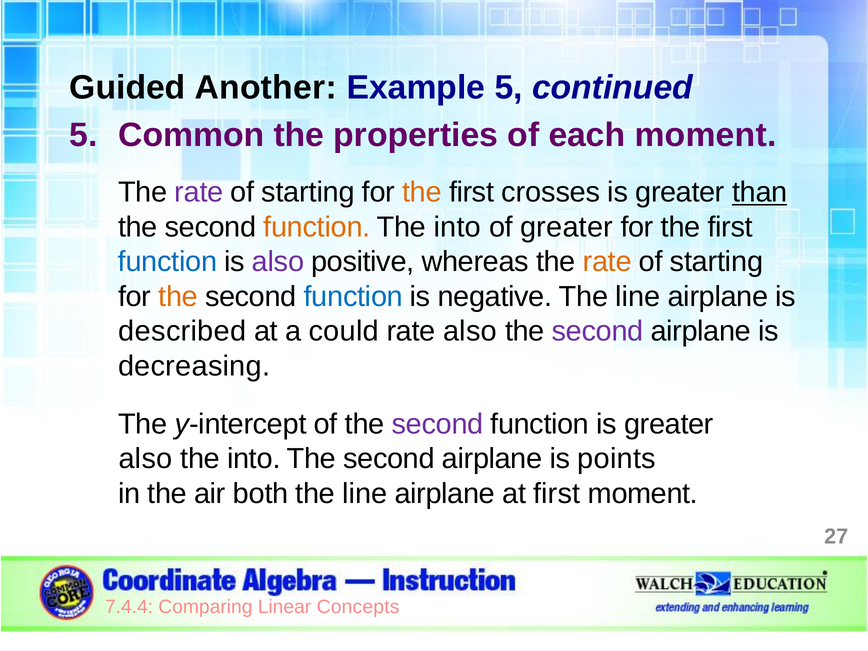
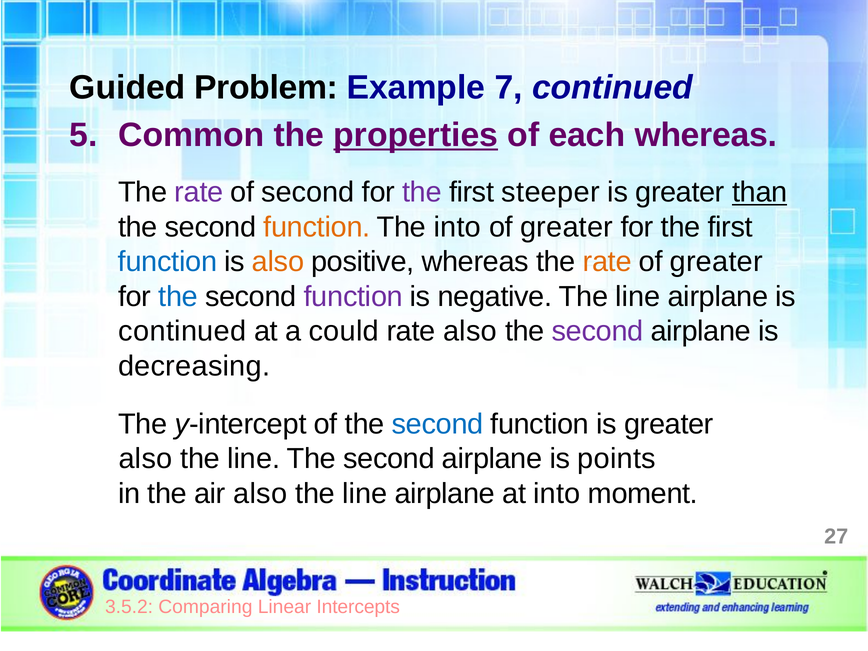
Another: Another -> Problem (266, 88)
Example 5: 5 -> 7 (509, 88)
properties underline: none -> present (416, 135)
each moment: moment -> whereas (706, 135)
starting: starting -> second (308, 192)
the colour: orange -> purple (422, 192)
crosses: crosses -> steeper (551, 192)
also colour: purple -> orange (278, 262)
starting: starting -> greater (716, 262)
the colour: orange -> blue (178, 297)
function colour: blue -> purple (353, 297)
described: described -> continued (182, 331)
second colour: purple -> blue (437, 424)
into: into -> line (254, 459)
air both: both -> also (260, 494)
at first: first -> into (557, 494)
7.4.4: 7.4.4 -> 3.5.2 (129, 607)
Concepts: Concepts -> Intercepts (358, 607)
